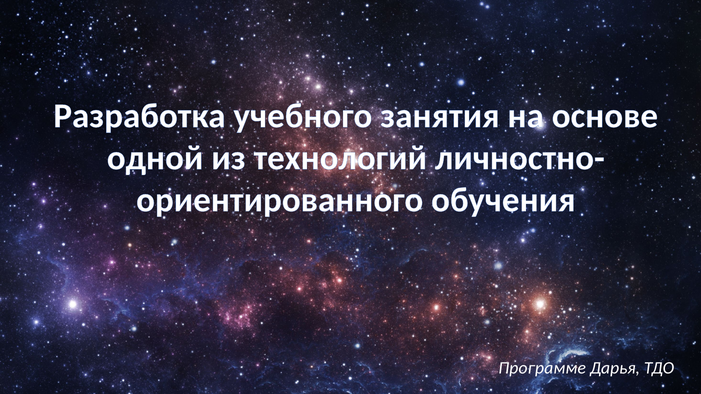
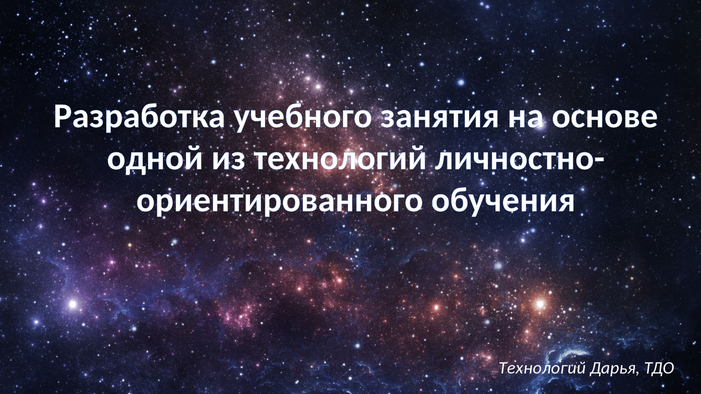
Программе: Программе -> Технологий (542, 368)
